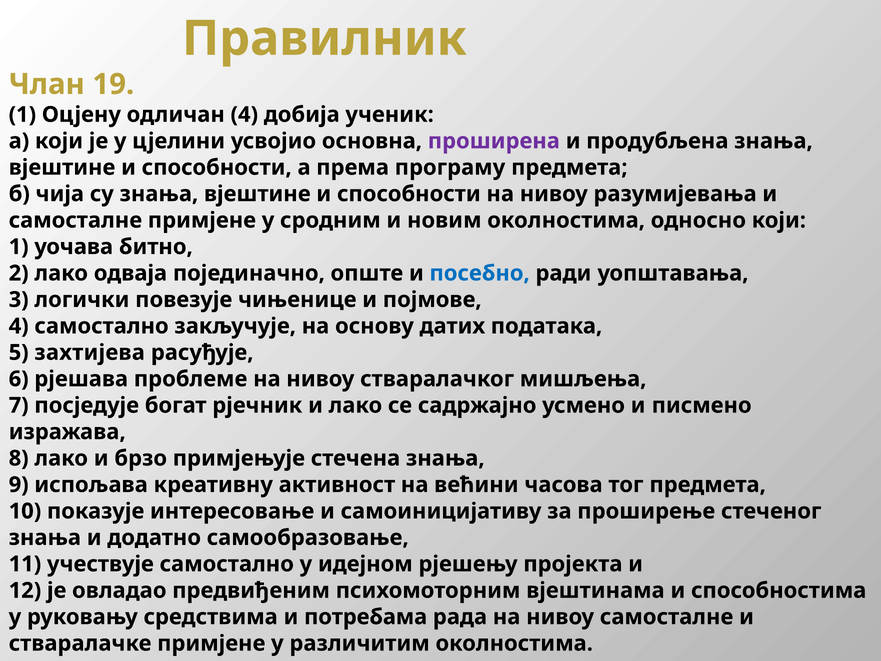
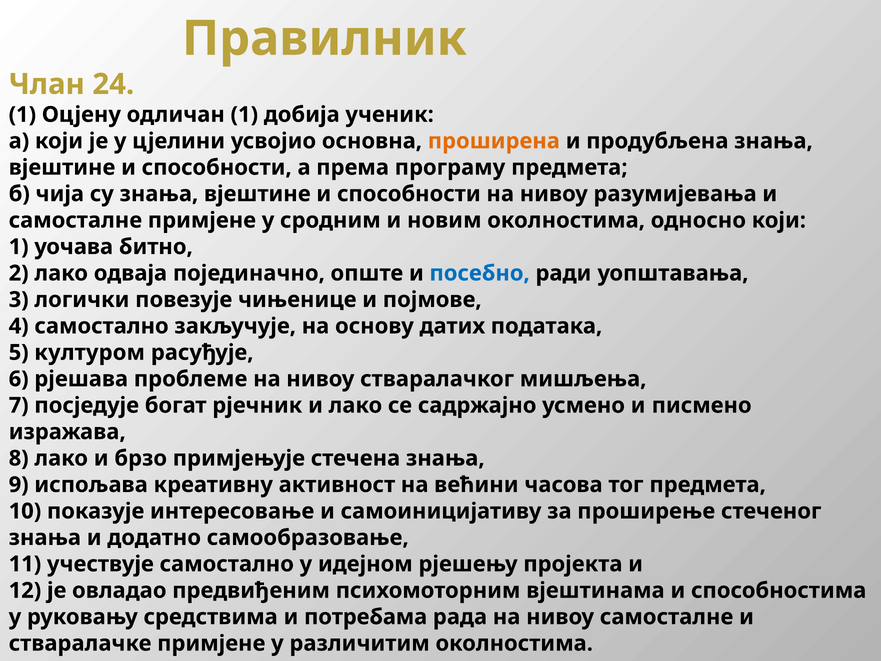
19: 19 -> 24 (113, 84)
одличан 4: 4 -> 1 (244, 115)
проширена colour: purple -> orange (494, 141)
захтијева: захтијева -> културом (90, 352)
